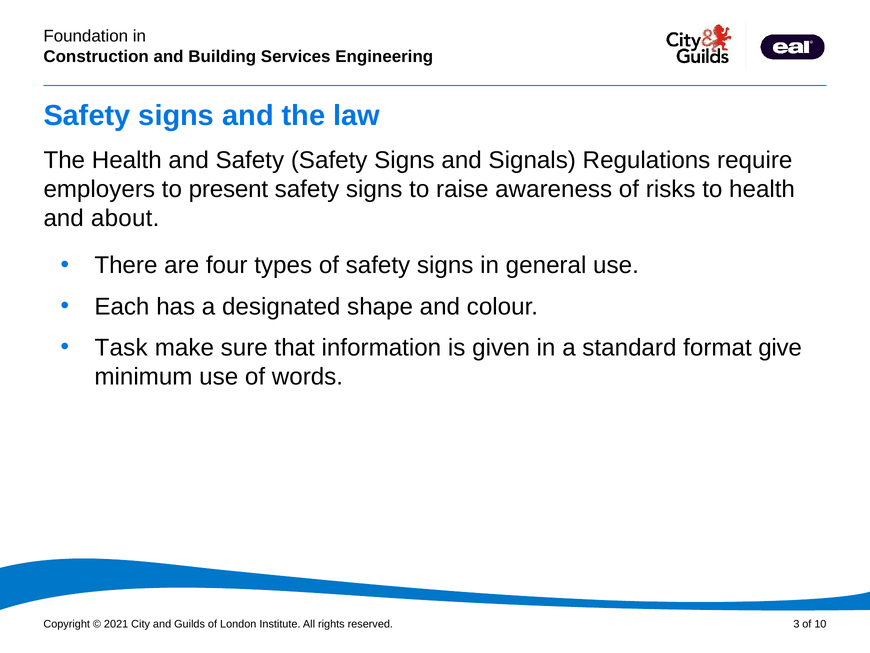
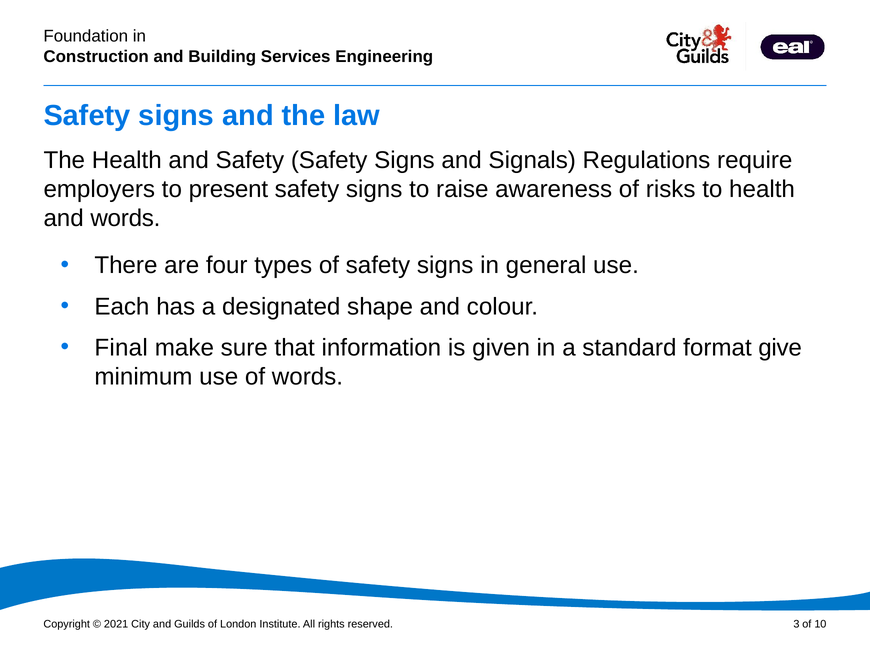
and about: about -> words (125, 218)
Task: Task -> Final (121, 347)
